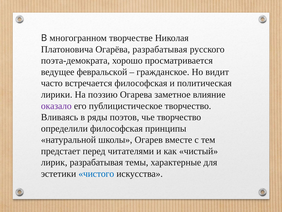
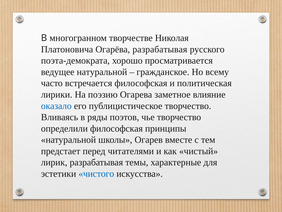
ведущее февральской: февральской -> натуральной (102, 72)
видит: видит -> всему (217, 72)
оказало colour: purple -> blue (56, 106)
